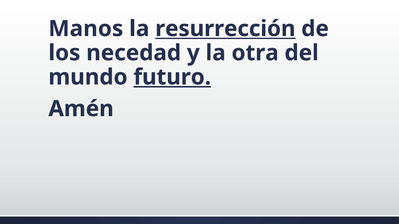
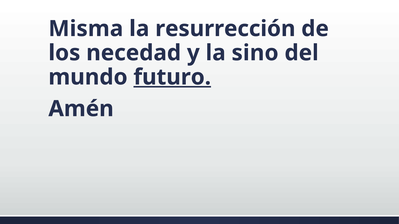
Manos: Manos -> Misma (86, 29)
resurrección underline: present -> none (225, 29)
otra: otra -> sino (255, 53)
